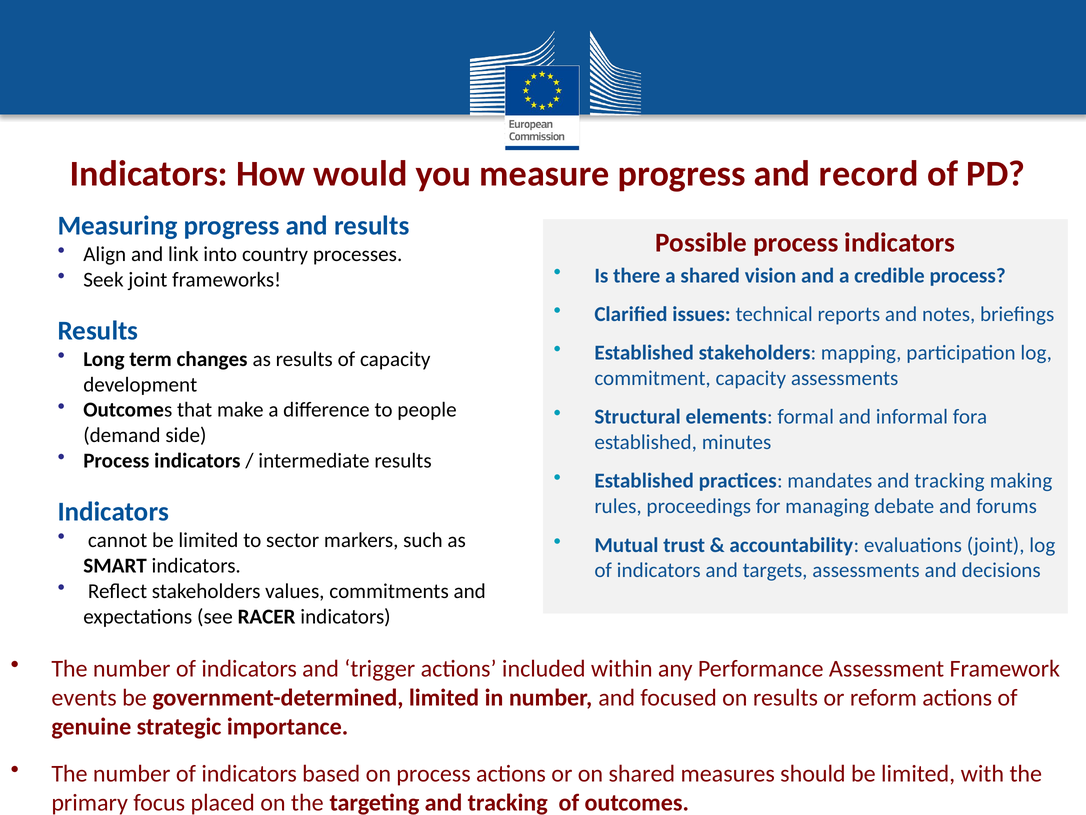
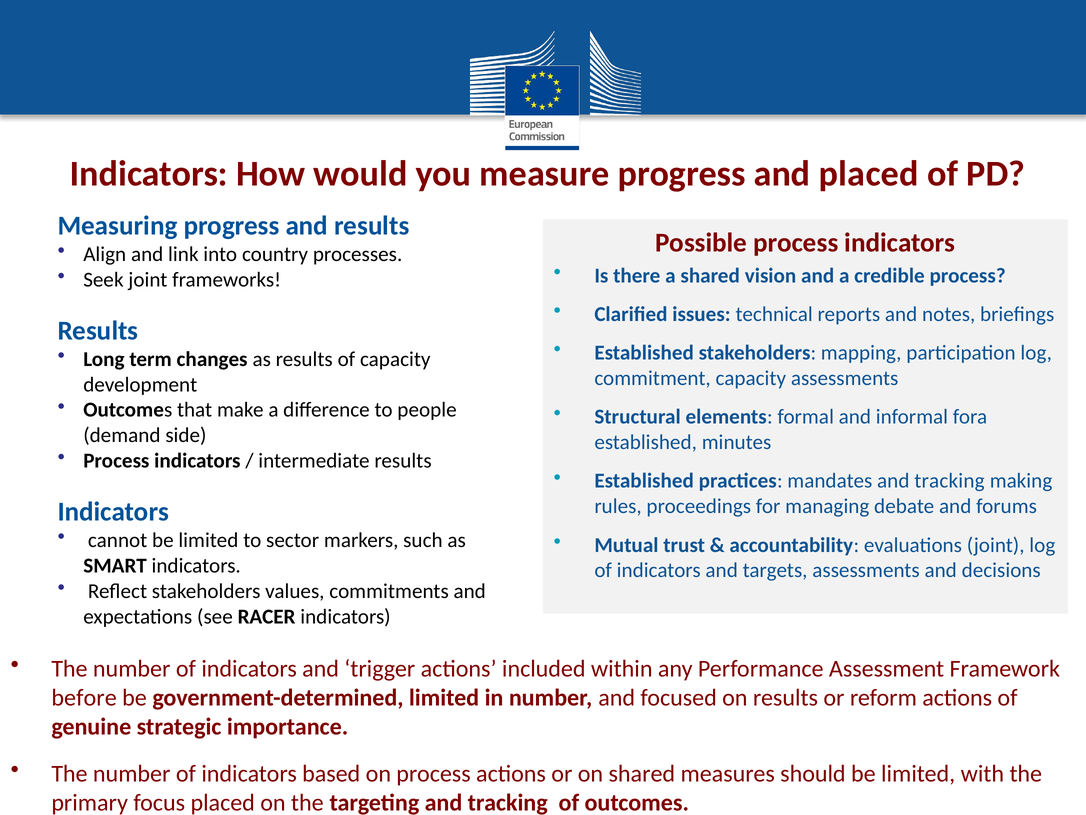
and record: record -> placed (869, 174)
events: events -> before (84, 697)
